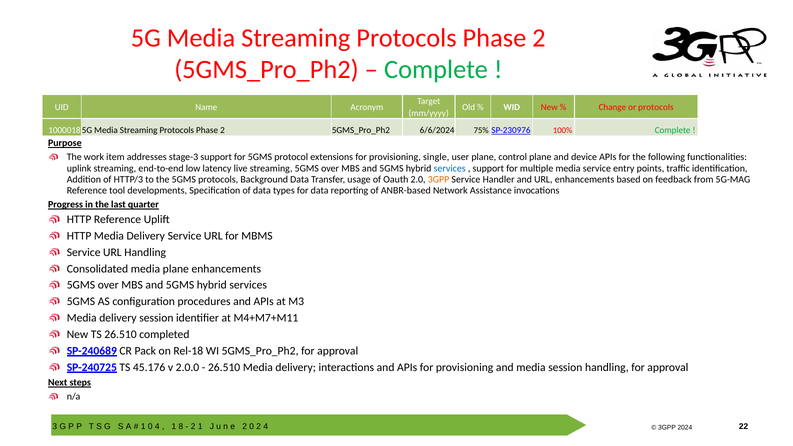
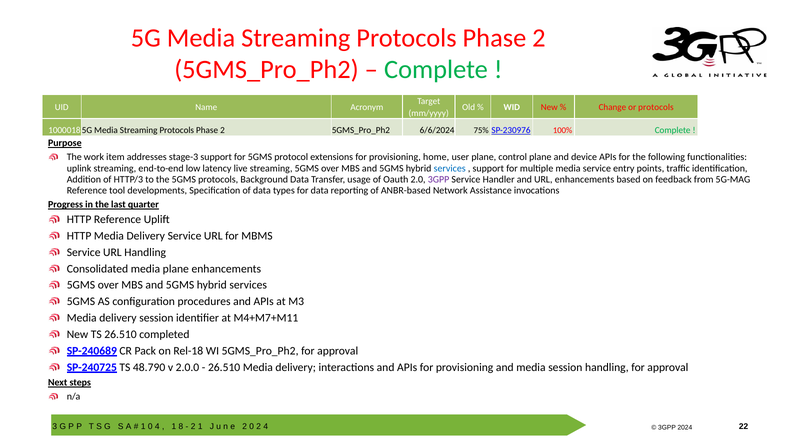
single: single -> home (436, 157)
3GPP colour: orange -> purple (439, 179)
45.176: 45.176 -> 48.790 (149, 367)
